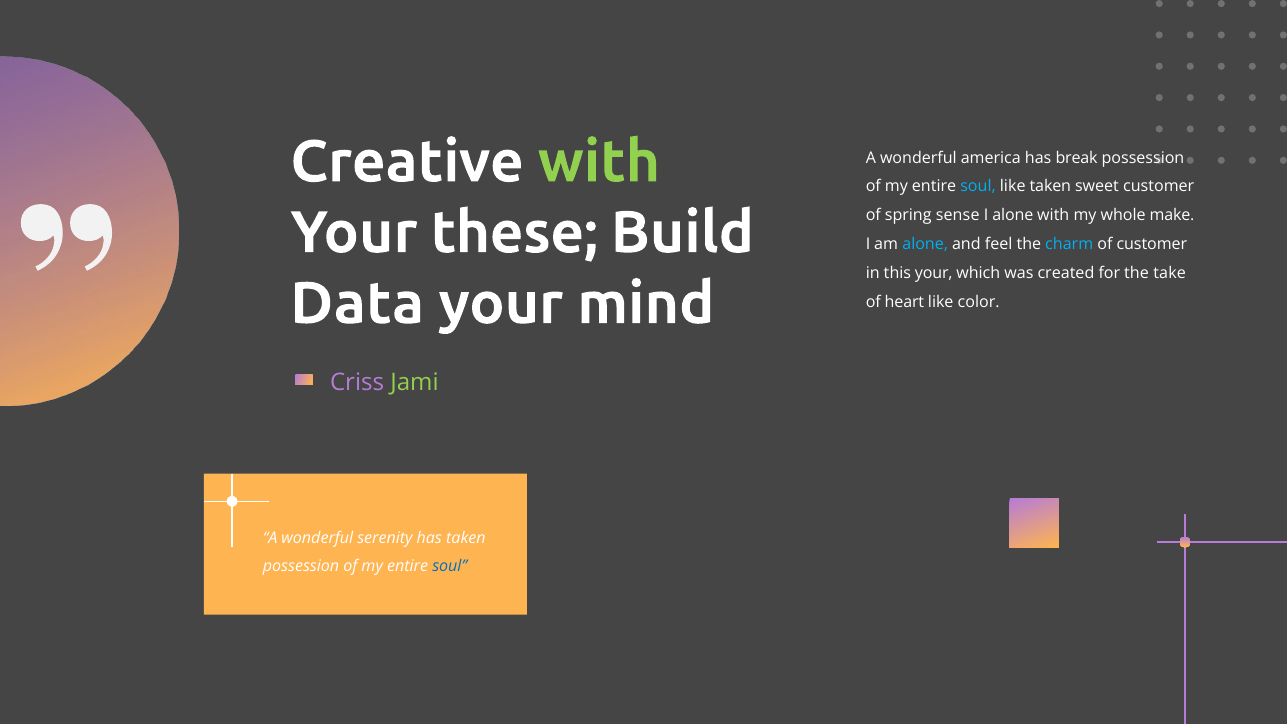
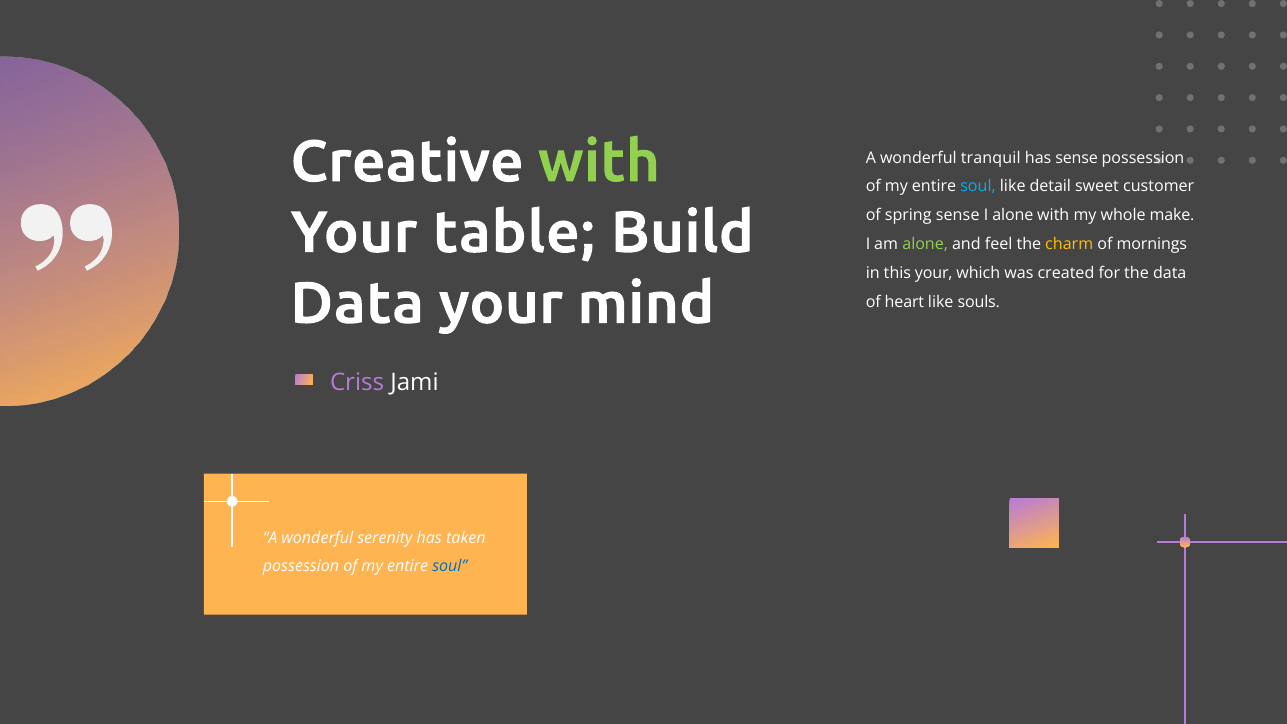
america: america -> tranquil (991, 158)
has break: break -> sense (1077, 158)
like taken: taken -> detail (1050, 187)
these: these -> table (514, 233)
alone colour: light blue -> light green (925, 245)
charm colour: light blue -> yellow (1069, 245)
of customer: customer -> mornings (1152, 245)
the take: take -> data (1170, 274)
color: color -> souls (979, 302)
Jami colour: light green -> white (414, 382)
